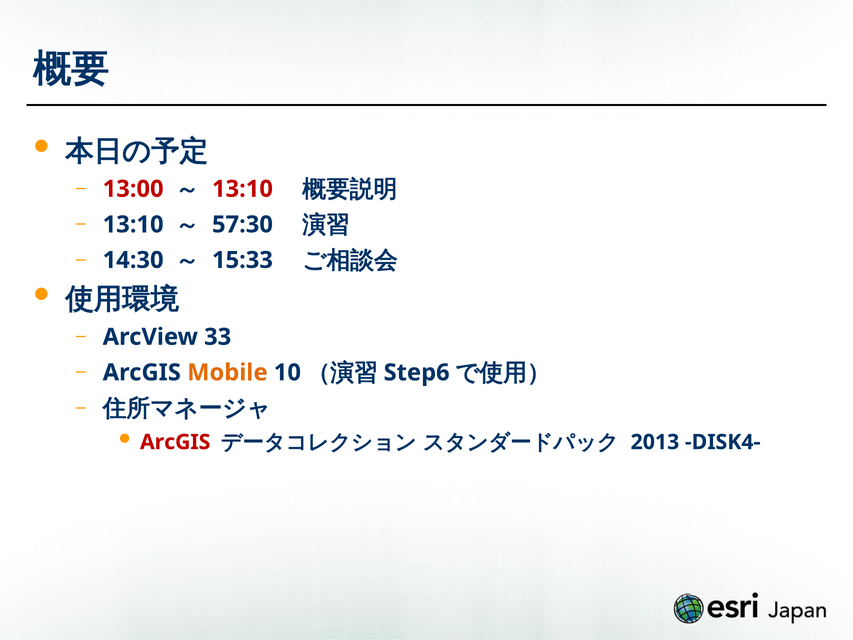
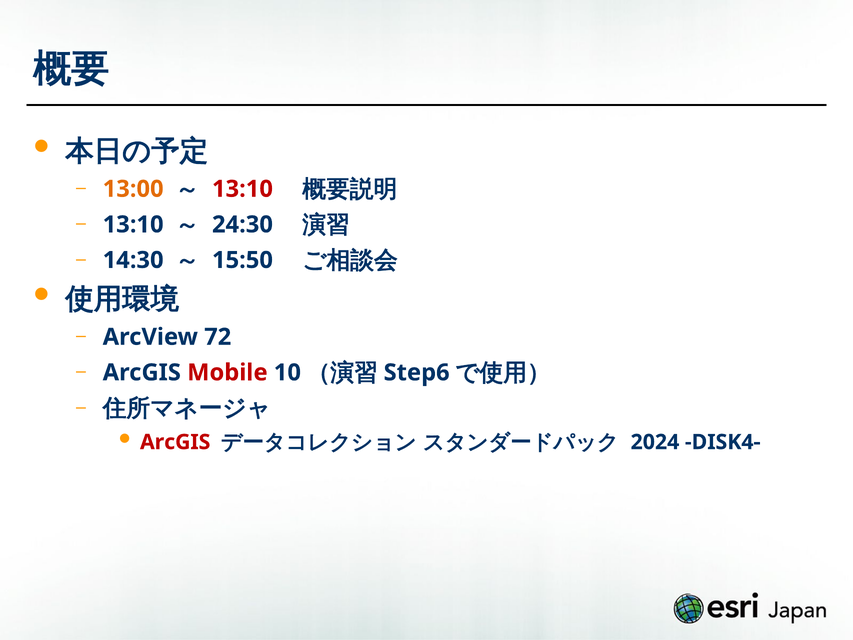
13:00 colour: red -> orange (133, 189)
57:30: 57:30 -> 24:30 (242, 224)
15:33: 15:33 -> 15:50 (242, 260)
33: 33 -> 72 (218, 337)
Mobile colour: orange -> red (227, 372)
2013: 2013 -> 2024 (655, 442)
